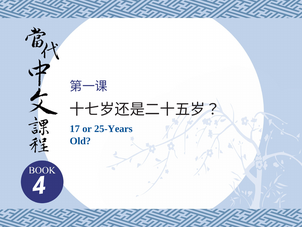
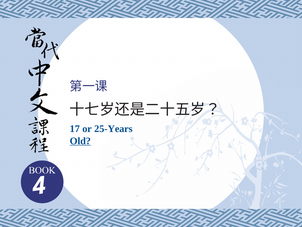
Old underline: none -> present (80, 141)
